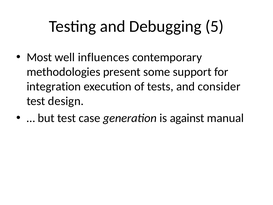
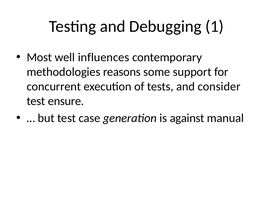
5: 5 -> 1 (215, 26)
present: present -> reasons (122, 72)
integration: integration -> concurrent (54, 86)
design: design -> ensure (66, 101)
